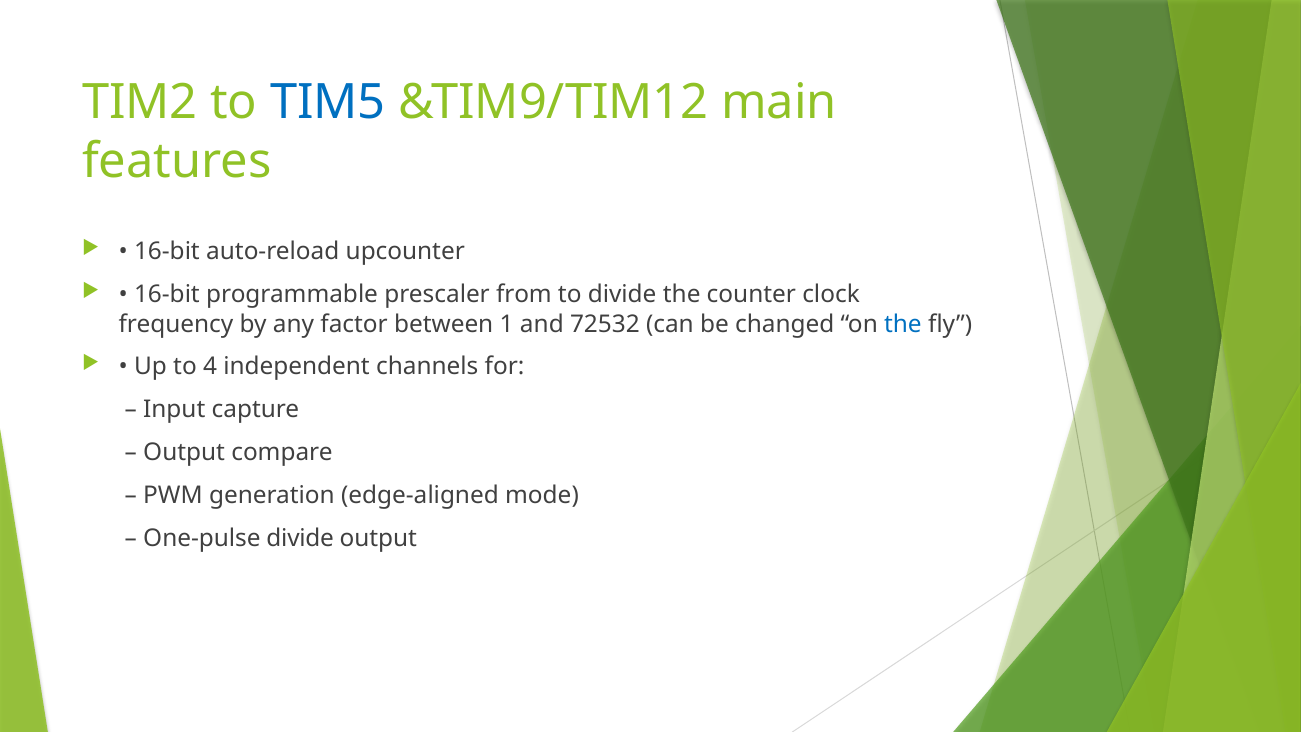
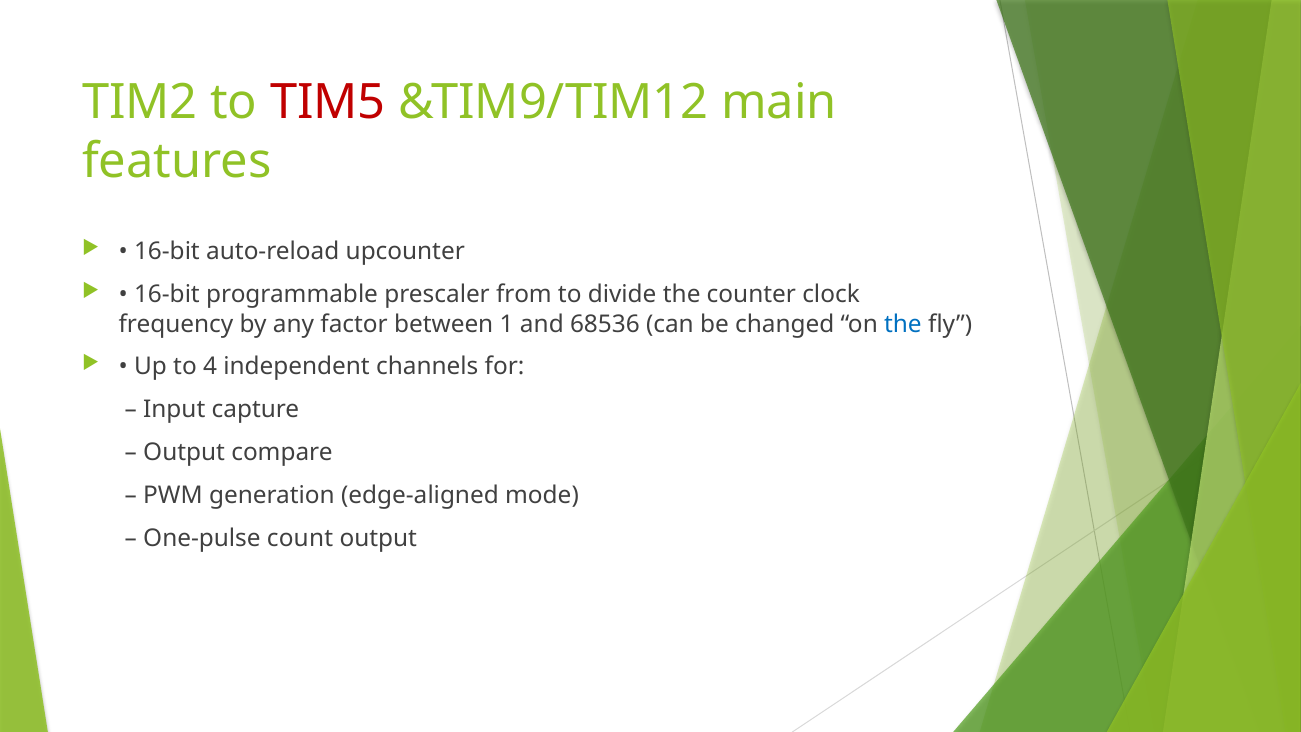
TIM5 colour: blue -> red (328, 103)
72532: 72532 -> 68536 (605, 324)
One-pulse divide: divide -> count (300, 538)
